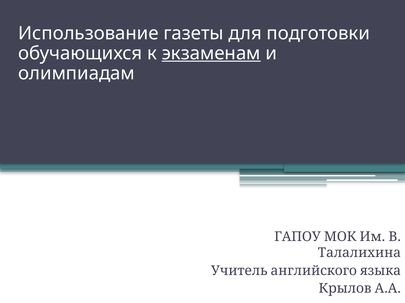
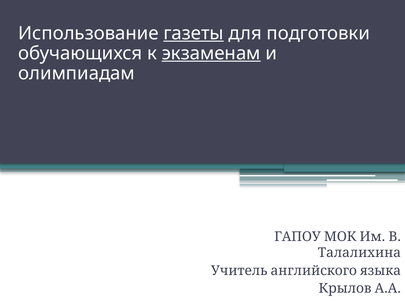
газеты underline: none -> present (194, 33)
